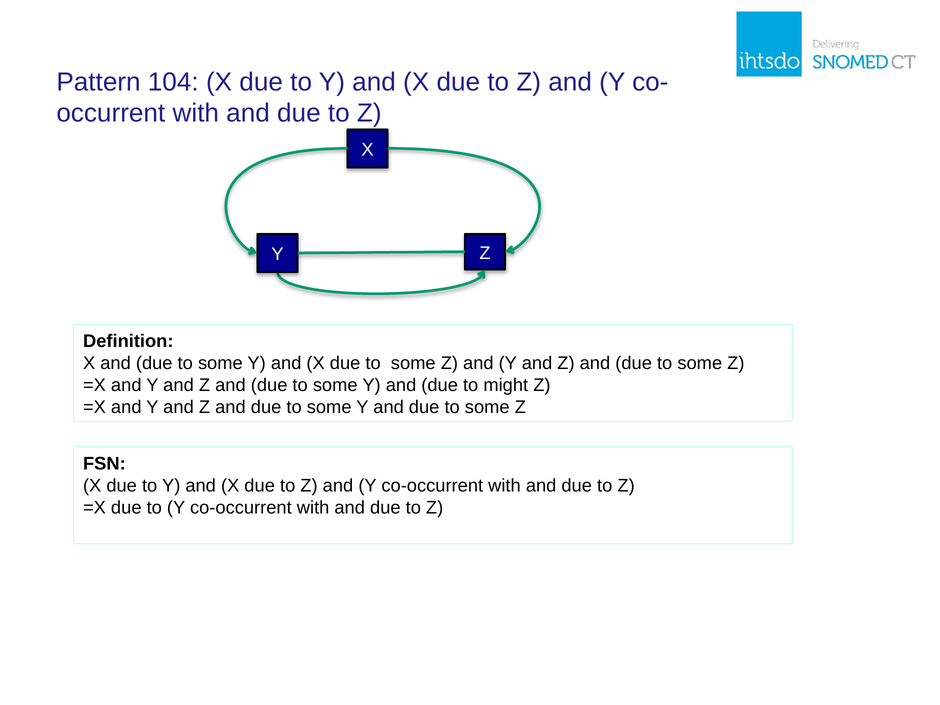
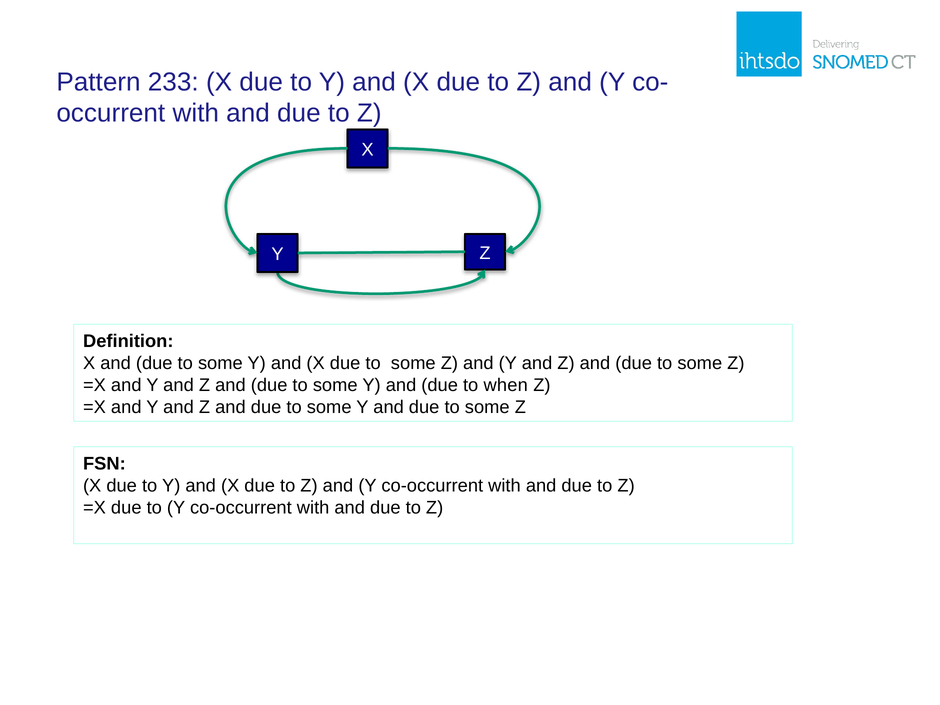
104: 104 -> 233 (173, 82)
might: might -> when (506, 385)
